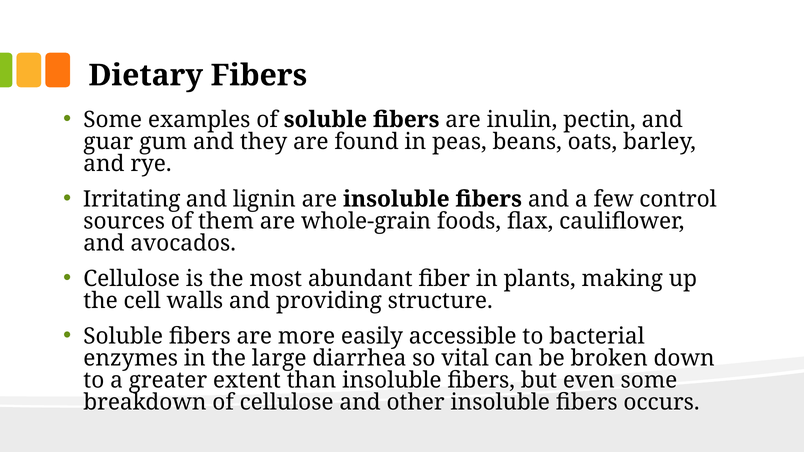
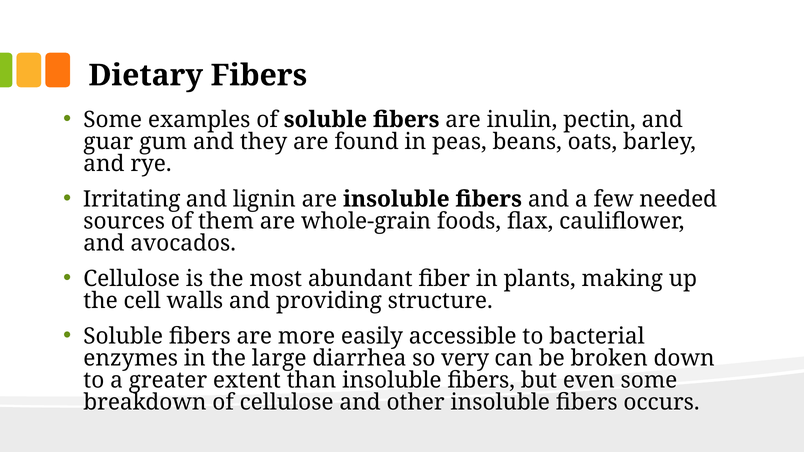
control: control -> needed (678, 199)
vital: vital -> very (465, 358)
